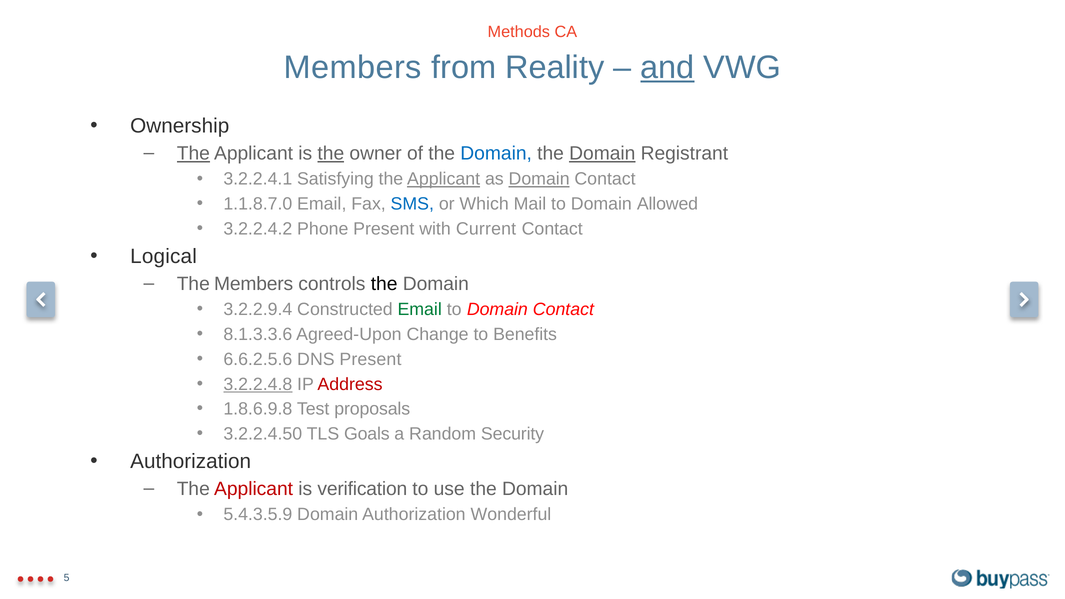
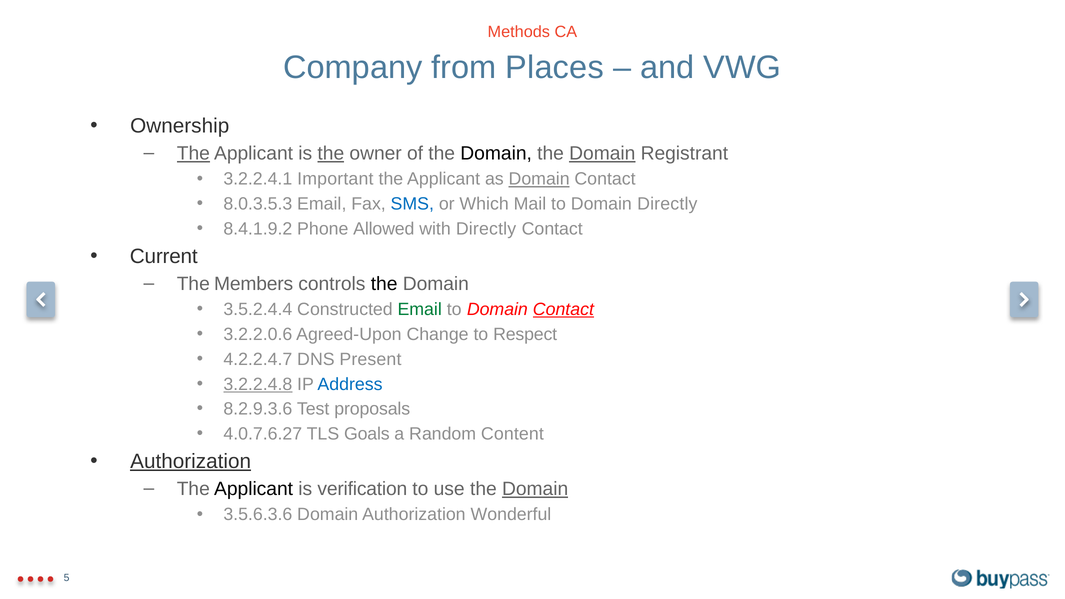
Members: Members -> Company (353, 68)
Reality: Reality -> Places (555, 68)
and underline: present -> none (667, 68)
Domain colour: blue -> black (496, 154)
Satisfying: Satisfying -> Important (335, 179)
Applicant underline: present -> none (444, 179)
1.1.8.7.0: 1.1.8.7.0 -> 8.0.3.5.3 (258, 204)
Domain Allowed: Allowed -> Directly (667, 204)
3.2.2.4.2: 3.2.2.4.2 -> 8.4.1.9.2 (258, 229)
Phone Present: Present -> Allowed (384, 229)
with Current: Current -> Directly (486, 229)
Logical: Logical -> Current (164, 256)
3.2.2.9.4: 3.2.2.9.4 -> 3.5.2.4.4 (258, 310)
Contact underline: none -> present (563, 310)
8.1.3.3.6: 8.1.3.3.6 -> 3.2.2.0.6 (258, 334)
Benefits: Benefits -> Respect (525, 334)
6.6.2.5.6: 6.6.2.5.6 -> 4.2.2.4.7 (258, 359)
Address colour: red -> blue (350, 384)
1.8.6.9.8: 1.8.6.9.8 -> 8.2.9.3.6 (258, 409)
3.2.2.4.50: 3.2.2.4.50 -> 4.0.7.6.27 (263, 434)
Security: Security -> Content (512, 434)
Authorization underline: none -> present (191, 461)
Applicant colour: red -> black (254, 489)
Domain underline: none -> present (535, 489)
5.4.3.5.9: 5.4.3.5.9 -> 3.5.6.3.6 (258, 515)
